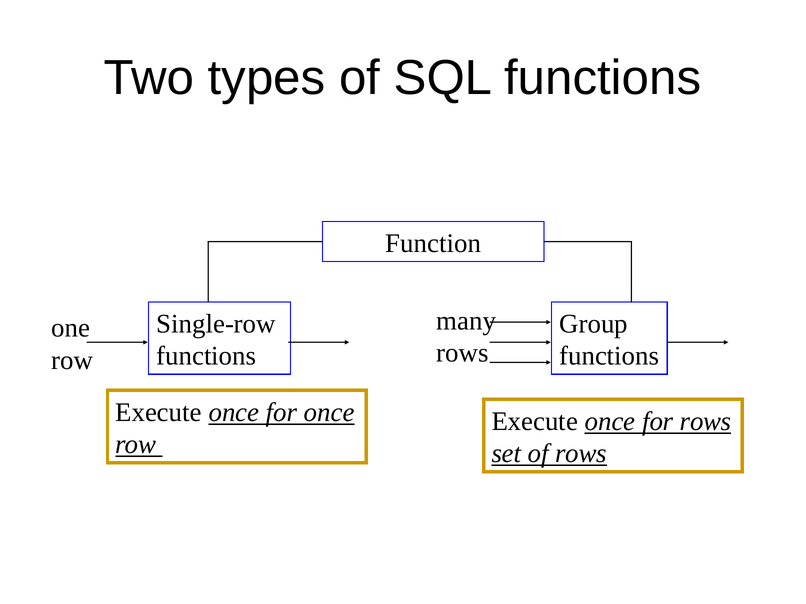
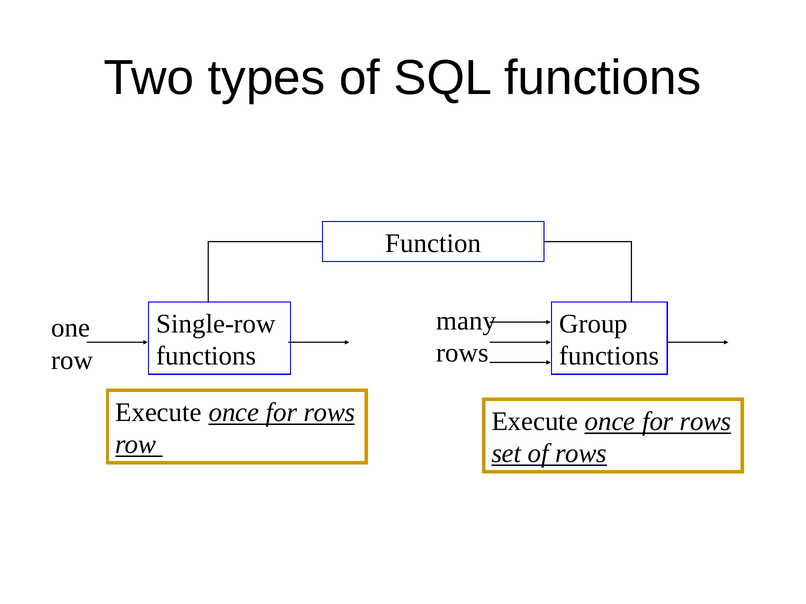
once: once -> rows (329, 413)
